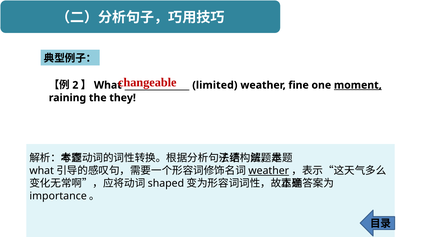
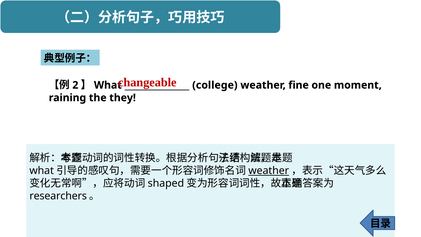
limited: limited -> college (215, 85)
moment underline: present -> none (358, 85)
importance: importance -> researchers (58, 196)
